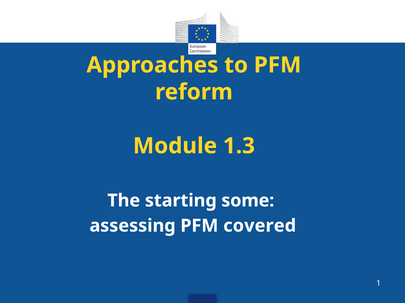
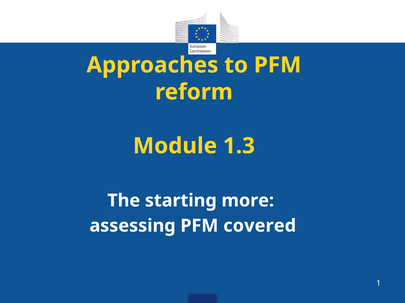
some: some -> more (248, 201)
